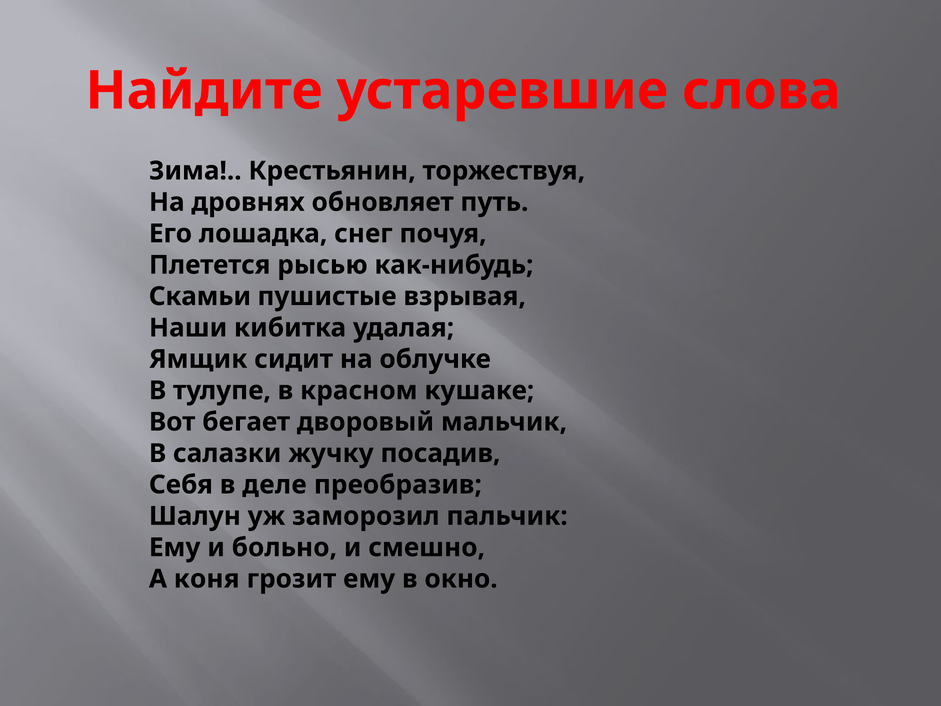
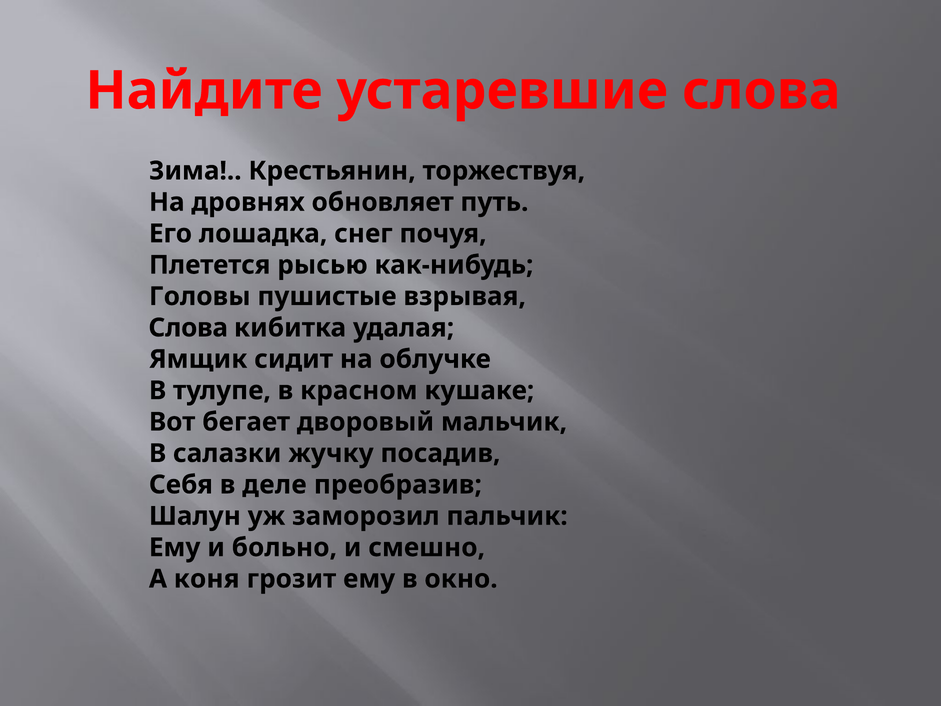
Скамьи: Скамьи -> Головы (200, 296)
Наши: Наши -> Слова (188, 328)
